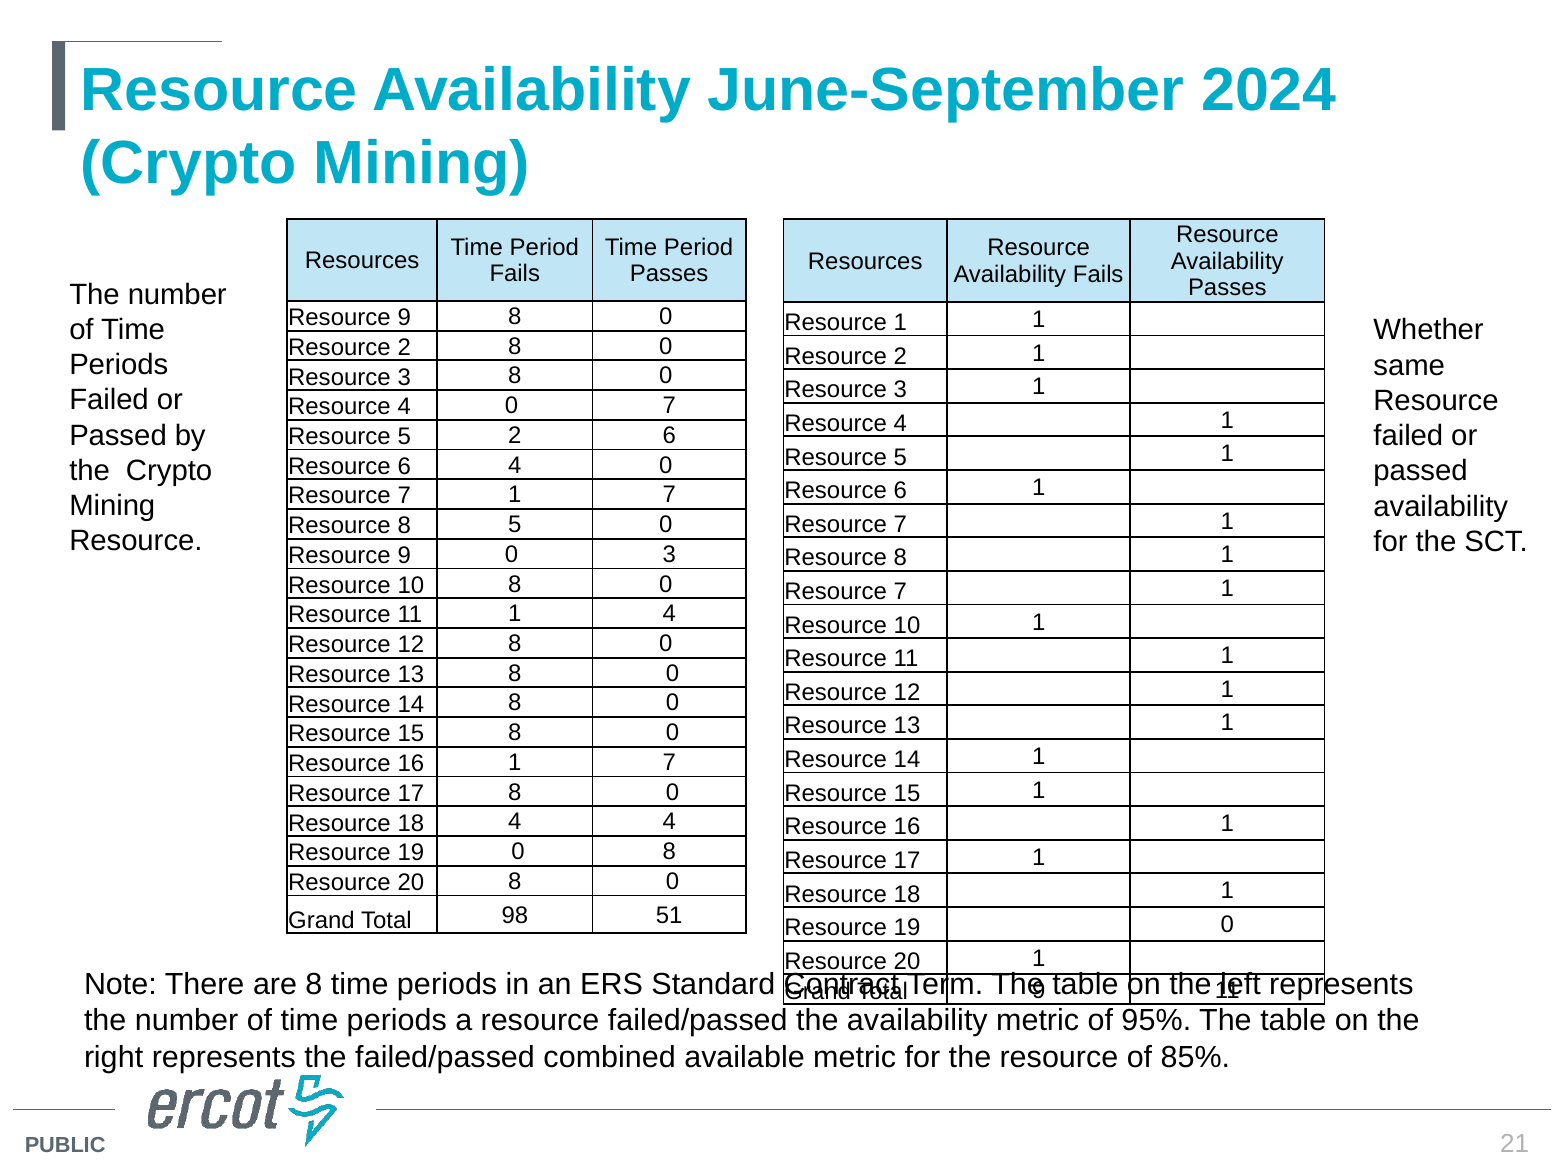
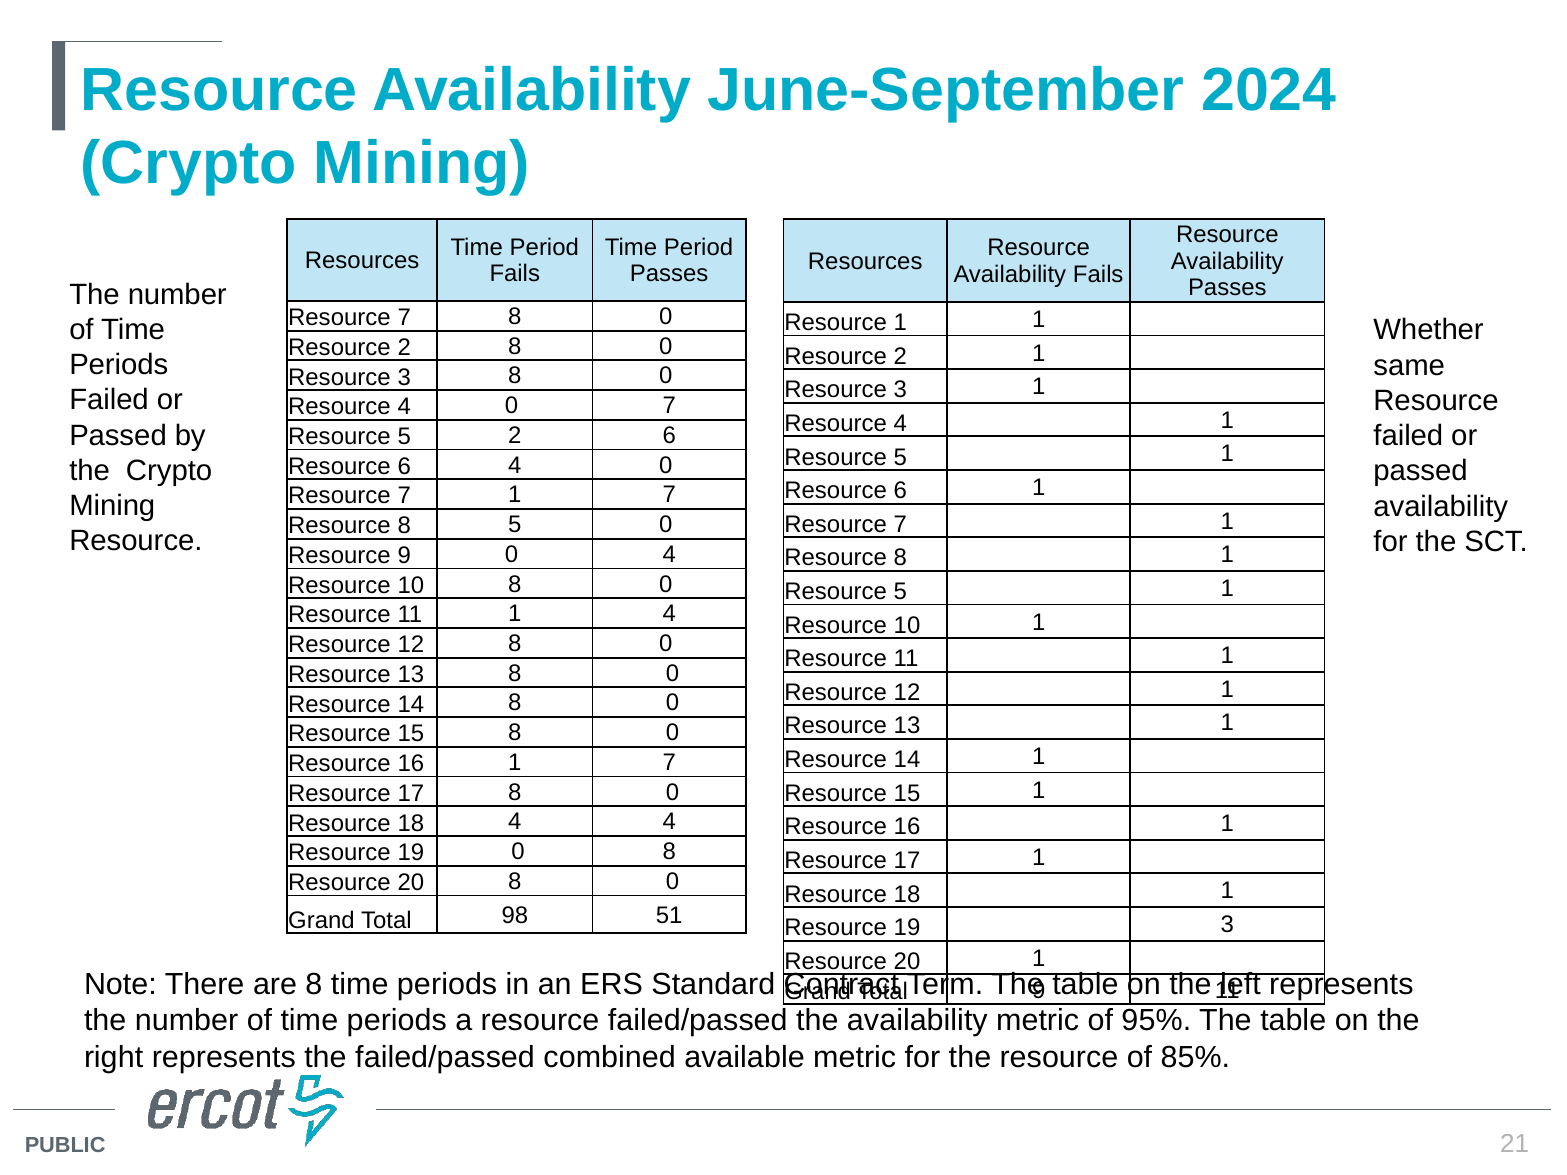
9: 9 -> 7 (404, 318)
0 3: 3 -> 4 (669, 555)
7: 7 -> 5 (900, 592)
0: 0 -> 3 (1227, 925)
